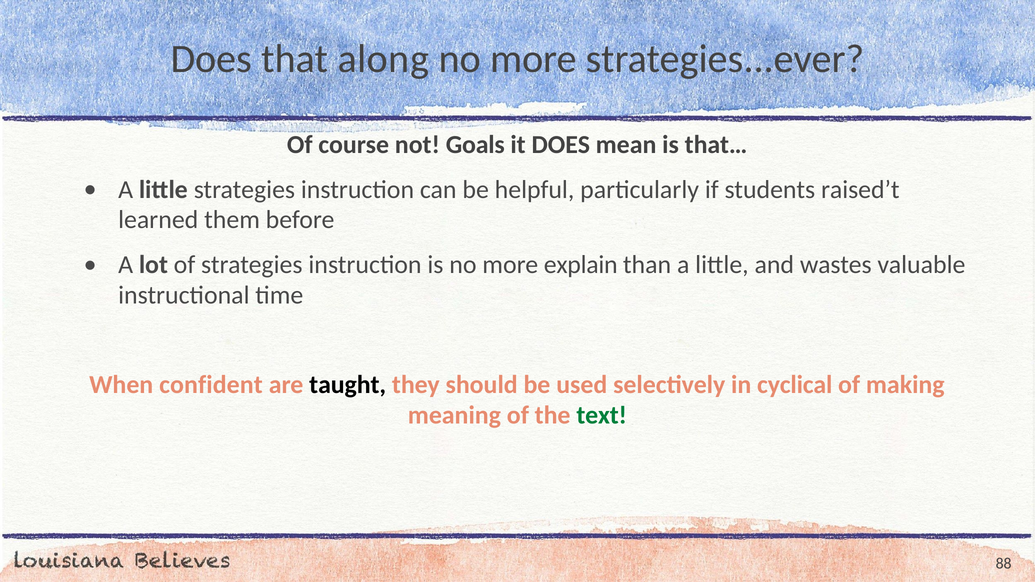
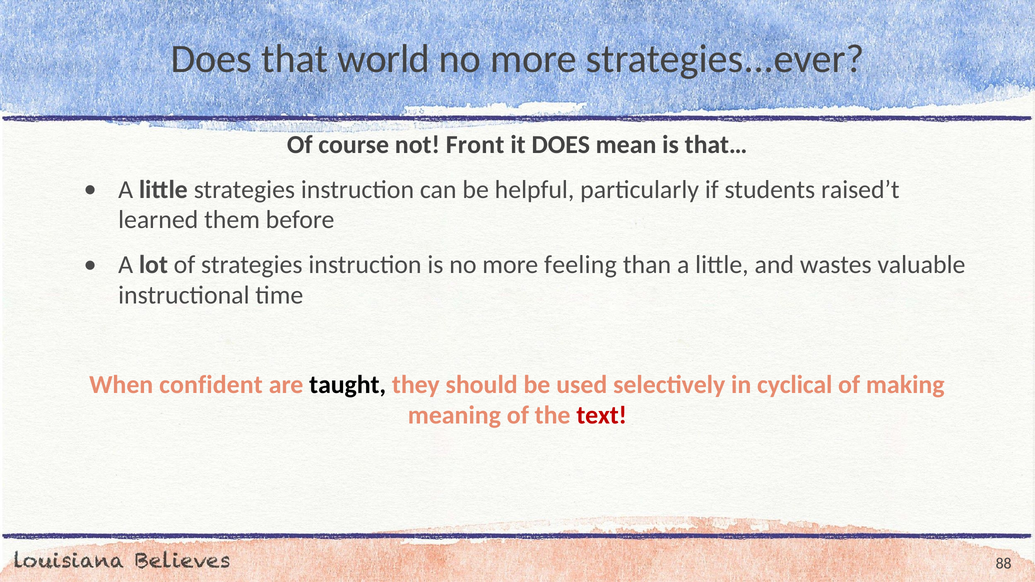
along: along -> world (384, 59)
Goals: Goals -> Front (475, 145)
explain: explain -> feeling (580, 265)
text colour: green -> red (602, 415)
